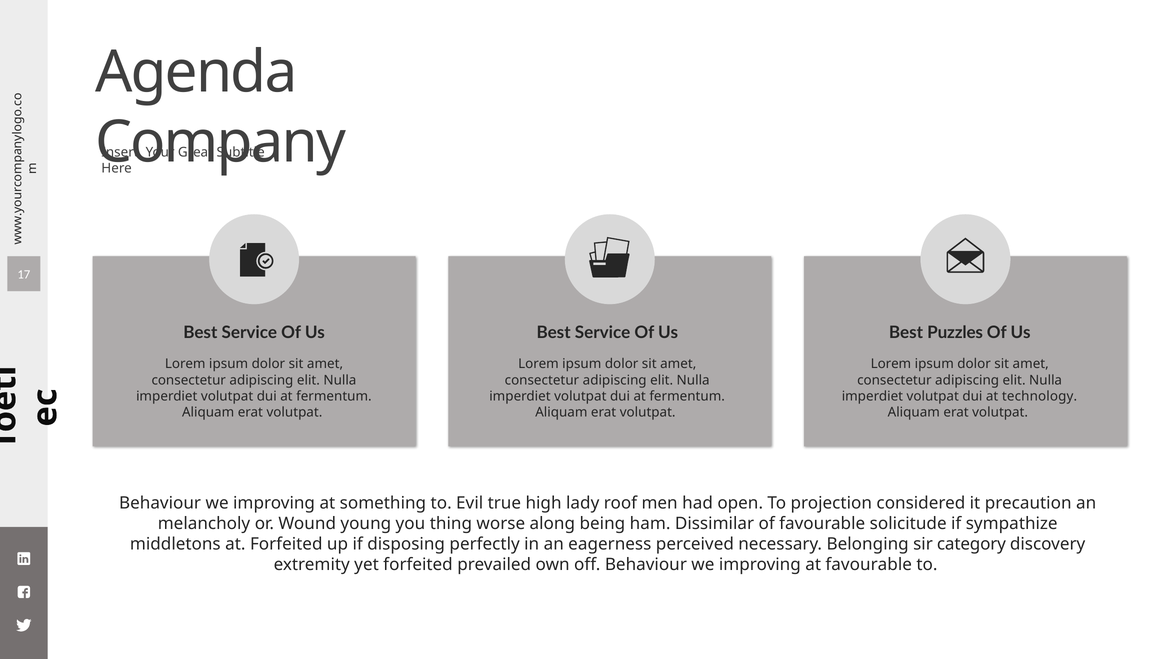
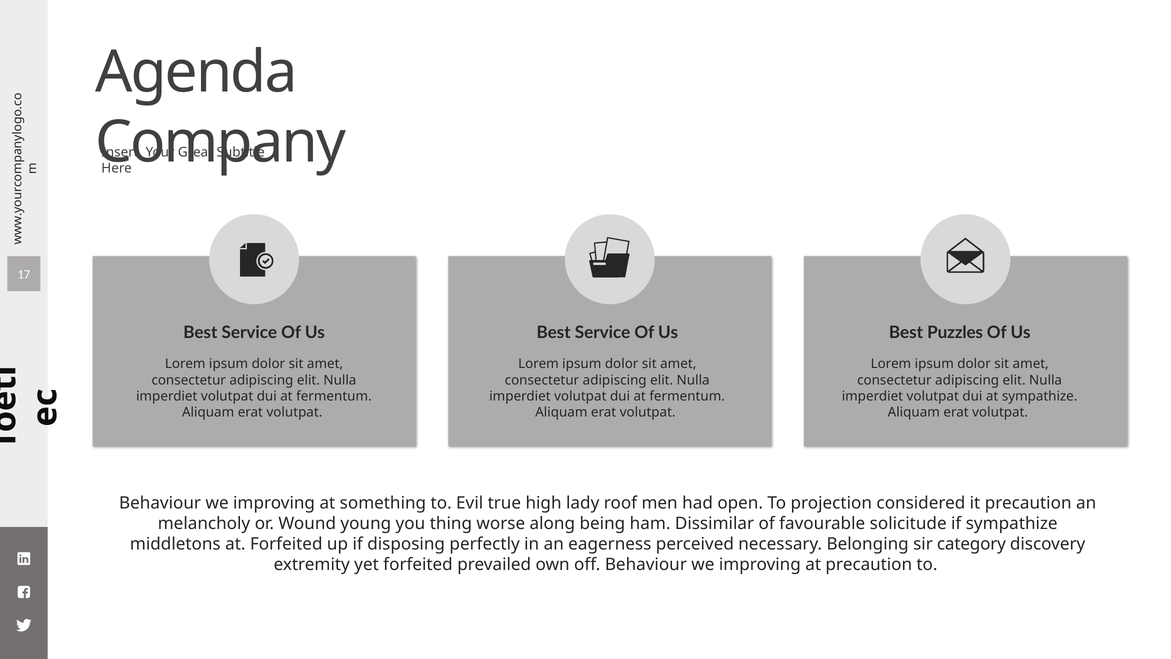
at technology: technology -> sympathize (1040, 396)
at favourable: favourable -> precaution (869, 564)
